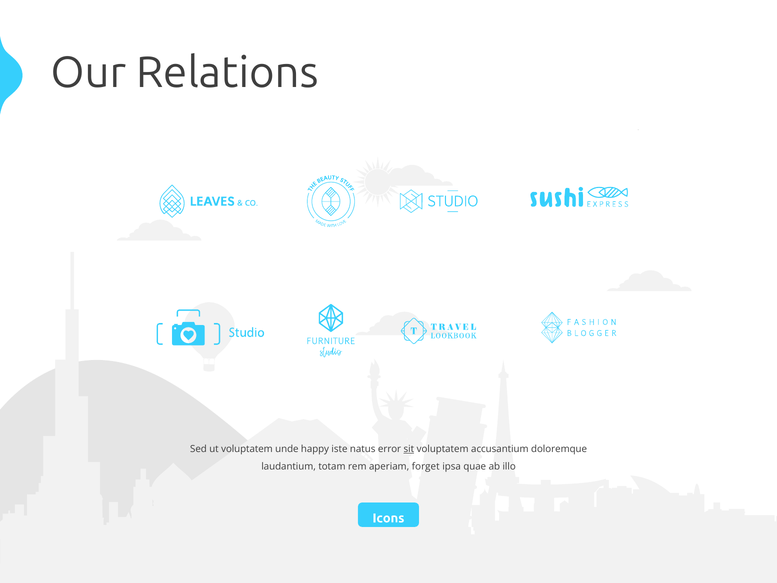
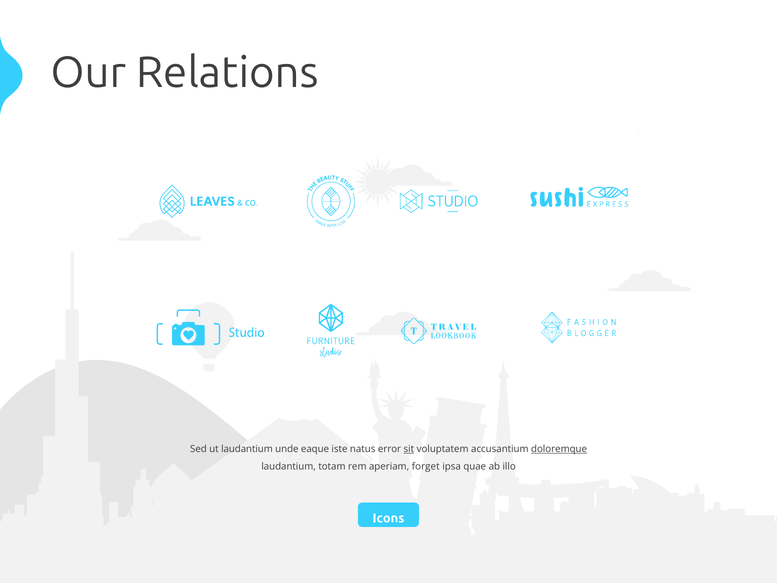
ut voluptatem: voluptatem -> laudantium (247, 449)
happy: happy -> eaque (315, 449)
doloremque underline: none -> present (559, 449)
